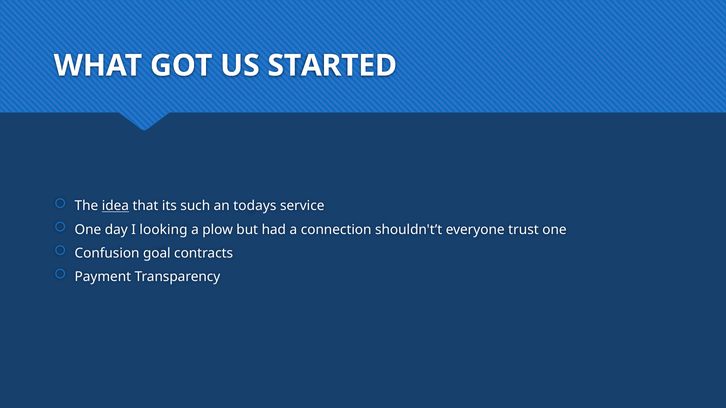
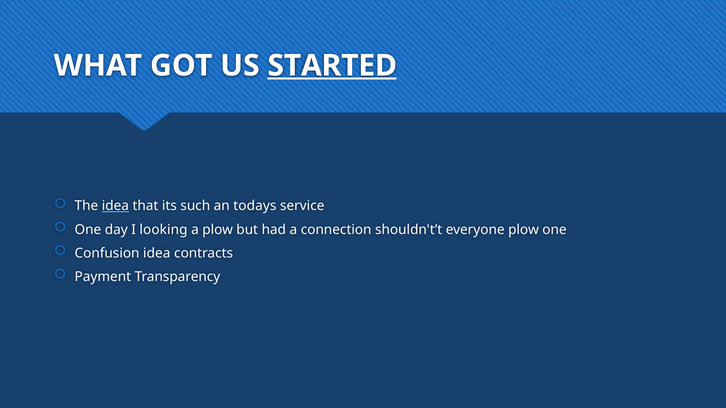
STARTED underline: none -> present (332, 66)
everyone trust: trust -> plow (524, 230)
Confusion goal: goal -> idea (157, 253)
